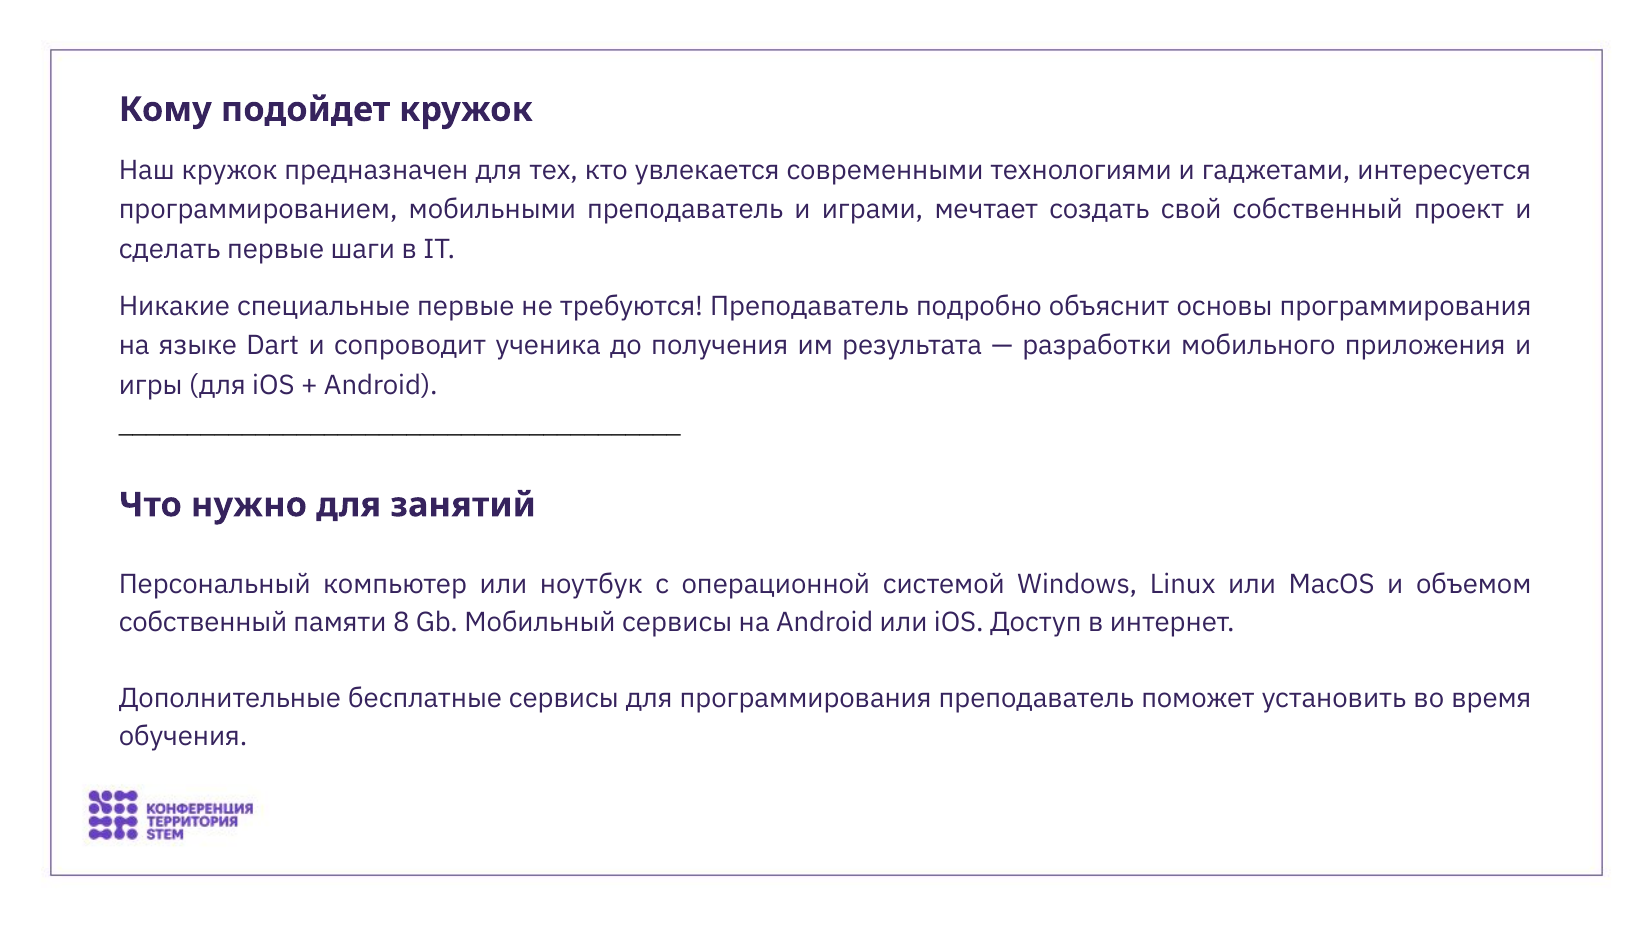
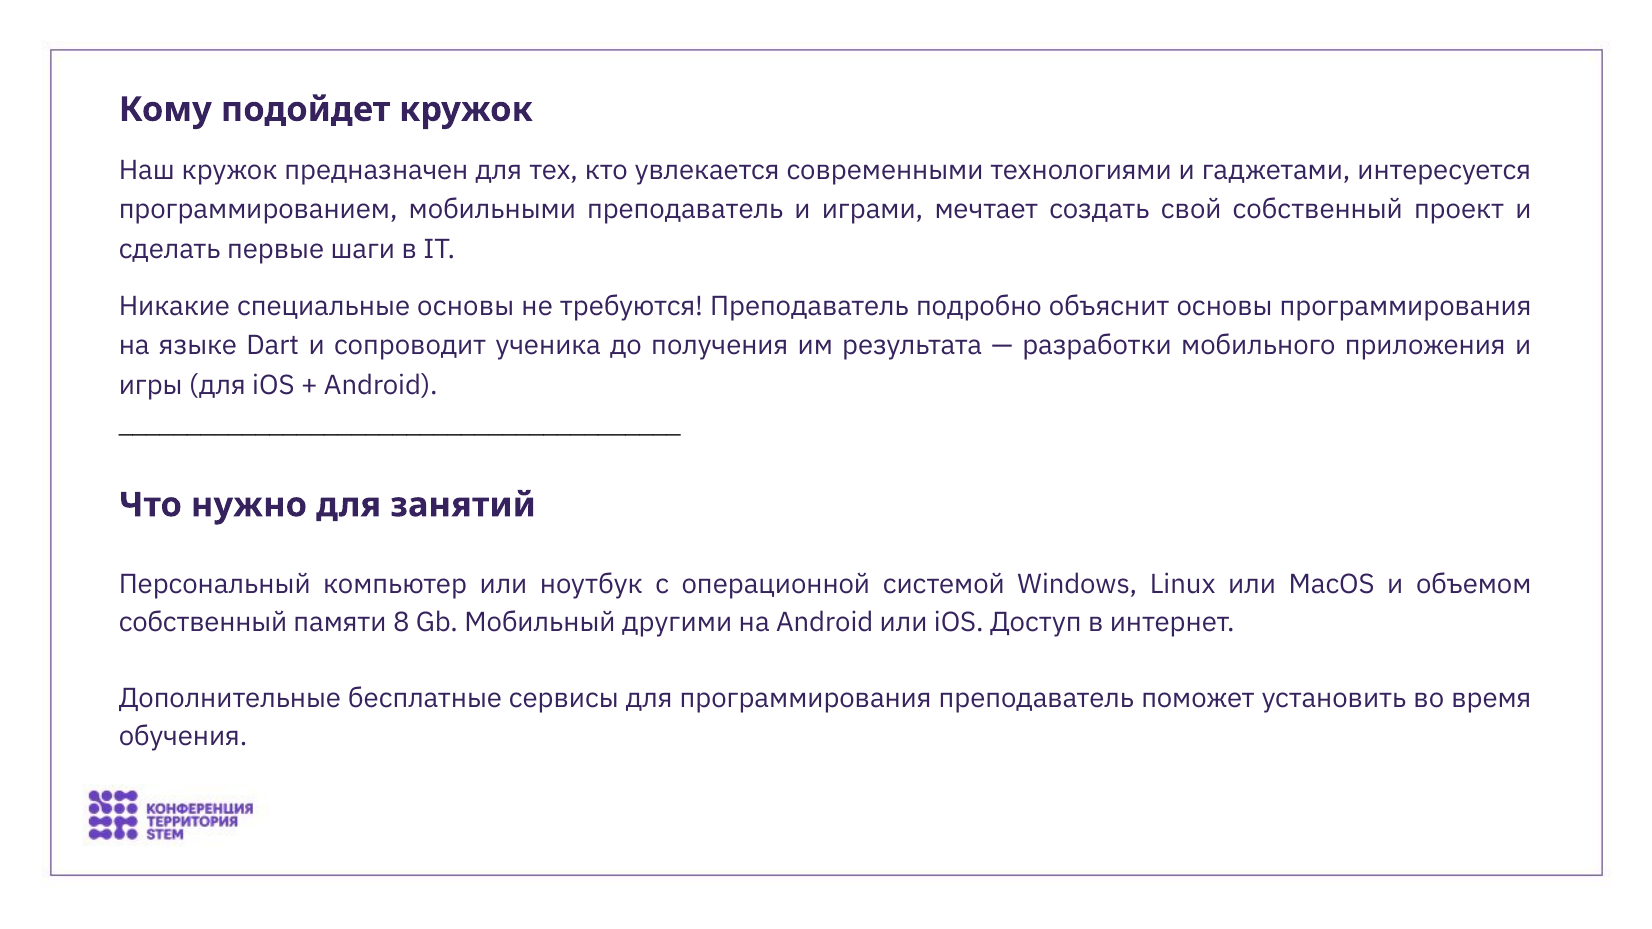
специальные первые: первые -> основы (466, 306)
Мобильный сервисы: сервисы -> другими (677, 623)
